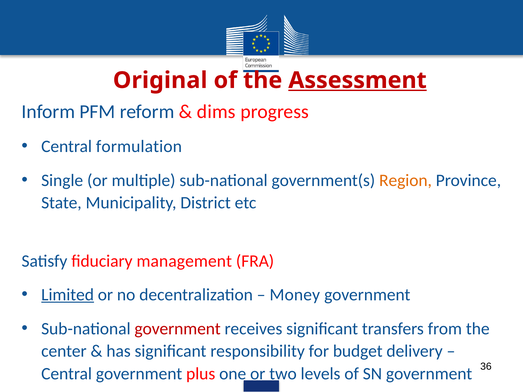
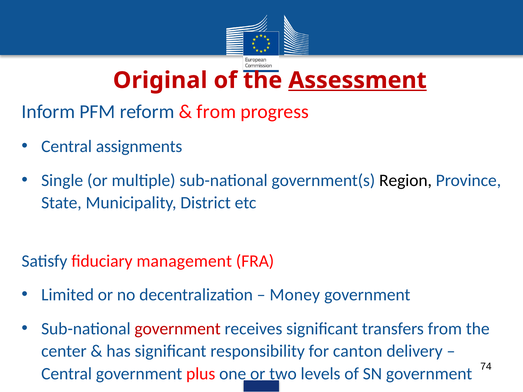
dims: dims -> from (216, 112)
formulation: formulation -> assignments (139, 147)
Region colour: orange -> black (406, 180)
Limited underline: present -> none (68, 295)
budget: budget -> canton (358, 351)
36: 36 -> 74 (486, 367)
